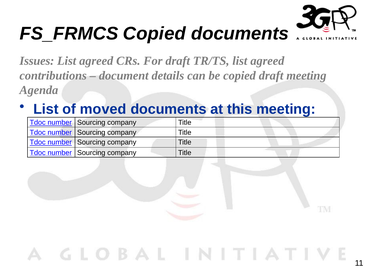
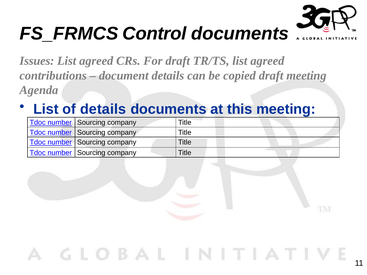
FS_FRMCS Copied: Copied -> Control (155, 34)
of moved: moved -> details (103, 109)
